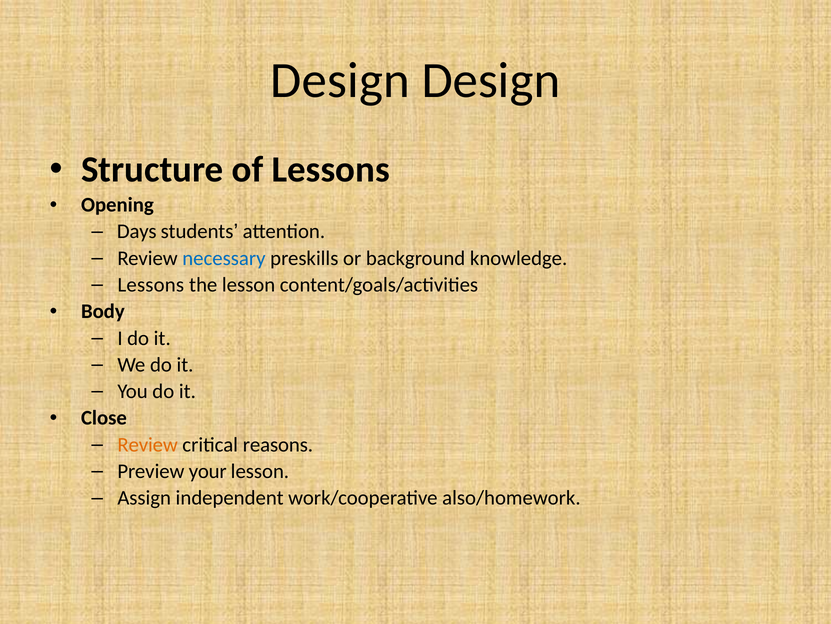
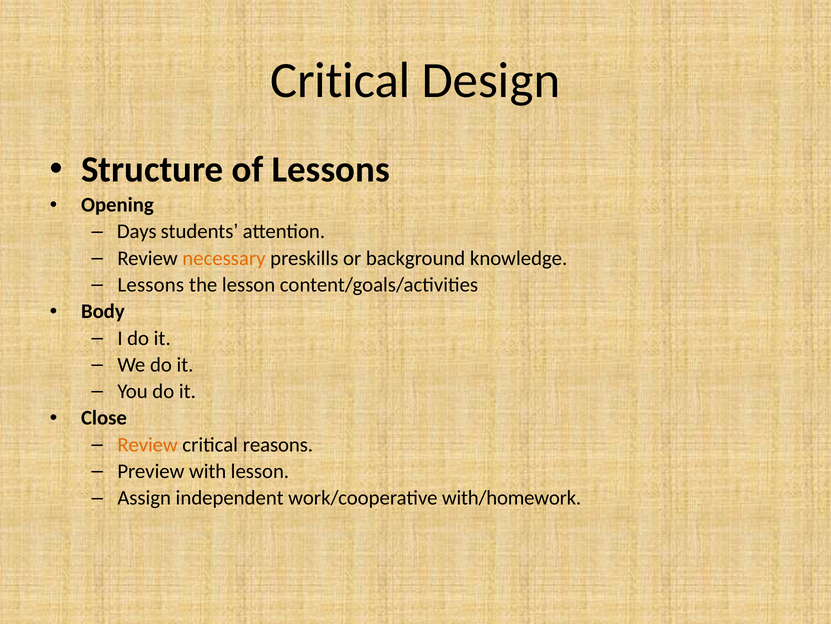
Design: Design -> Critical (340, 80)
necessary colour: blue -> orange (224, 258)
your: your -> with (208, 471)
also/homework: also/homework -> with/homework (512, 497)
